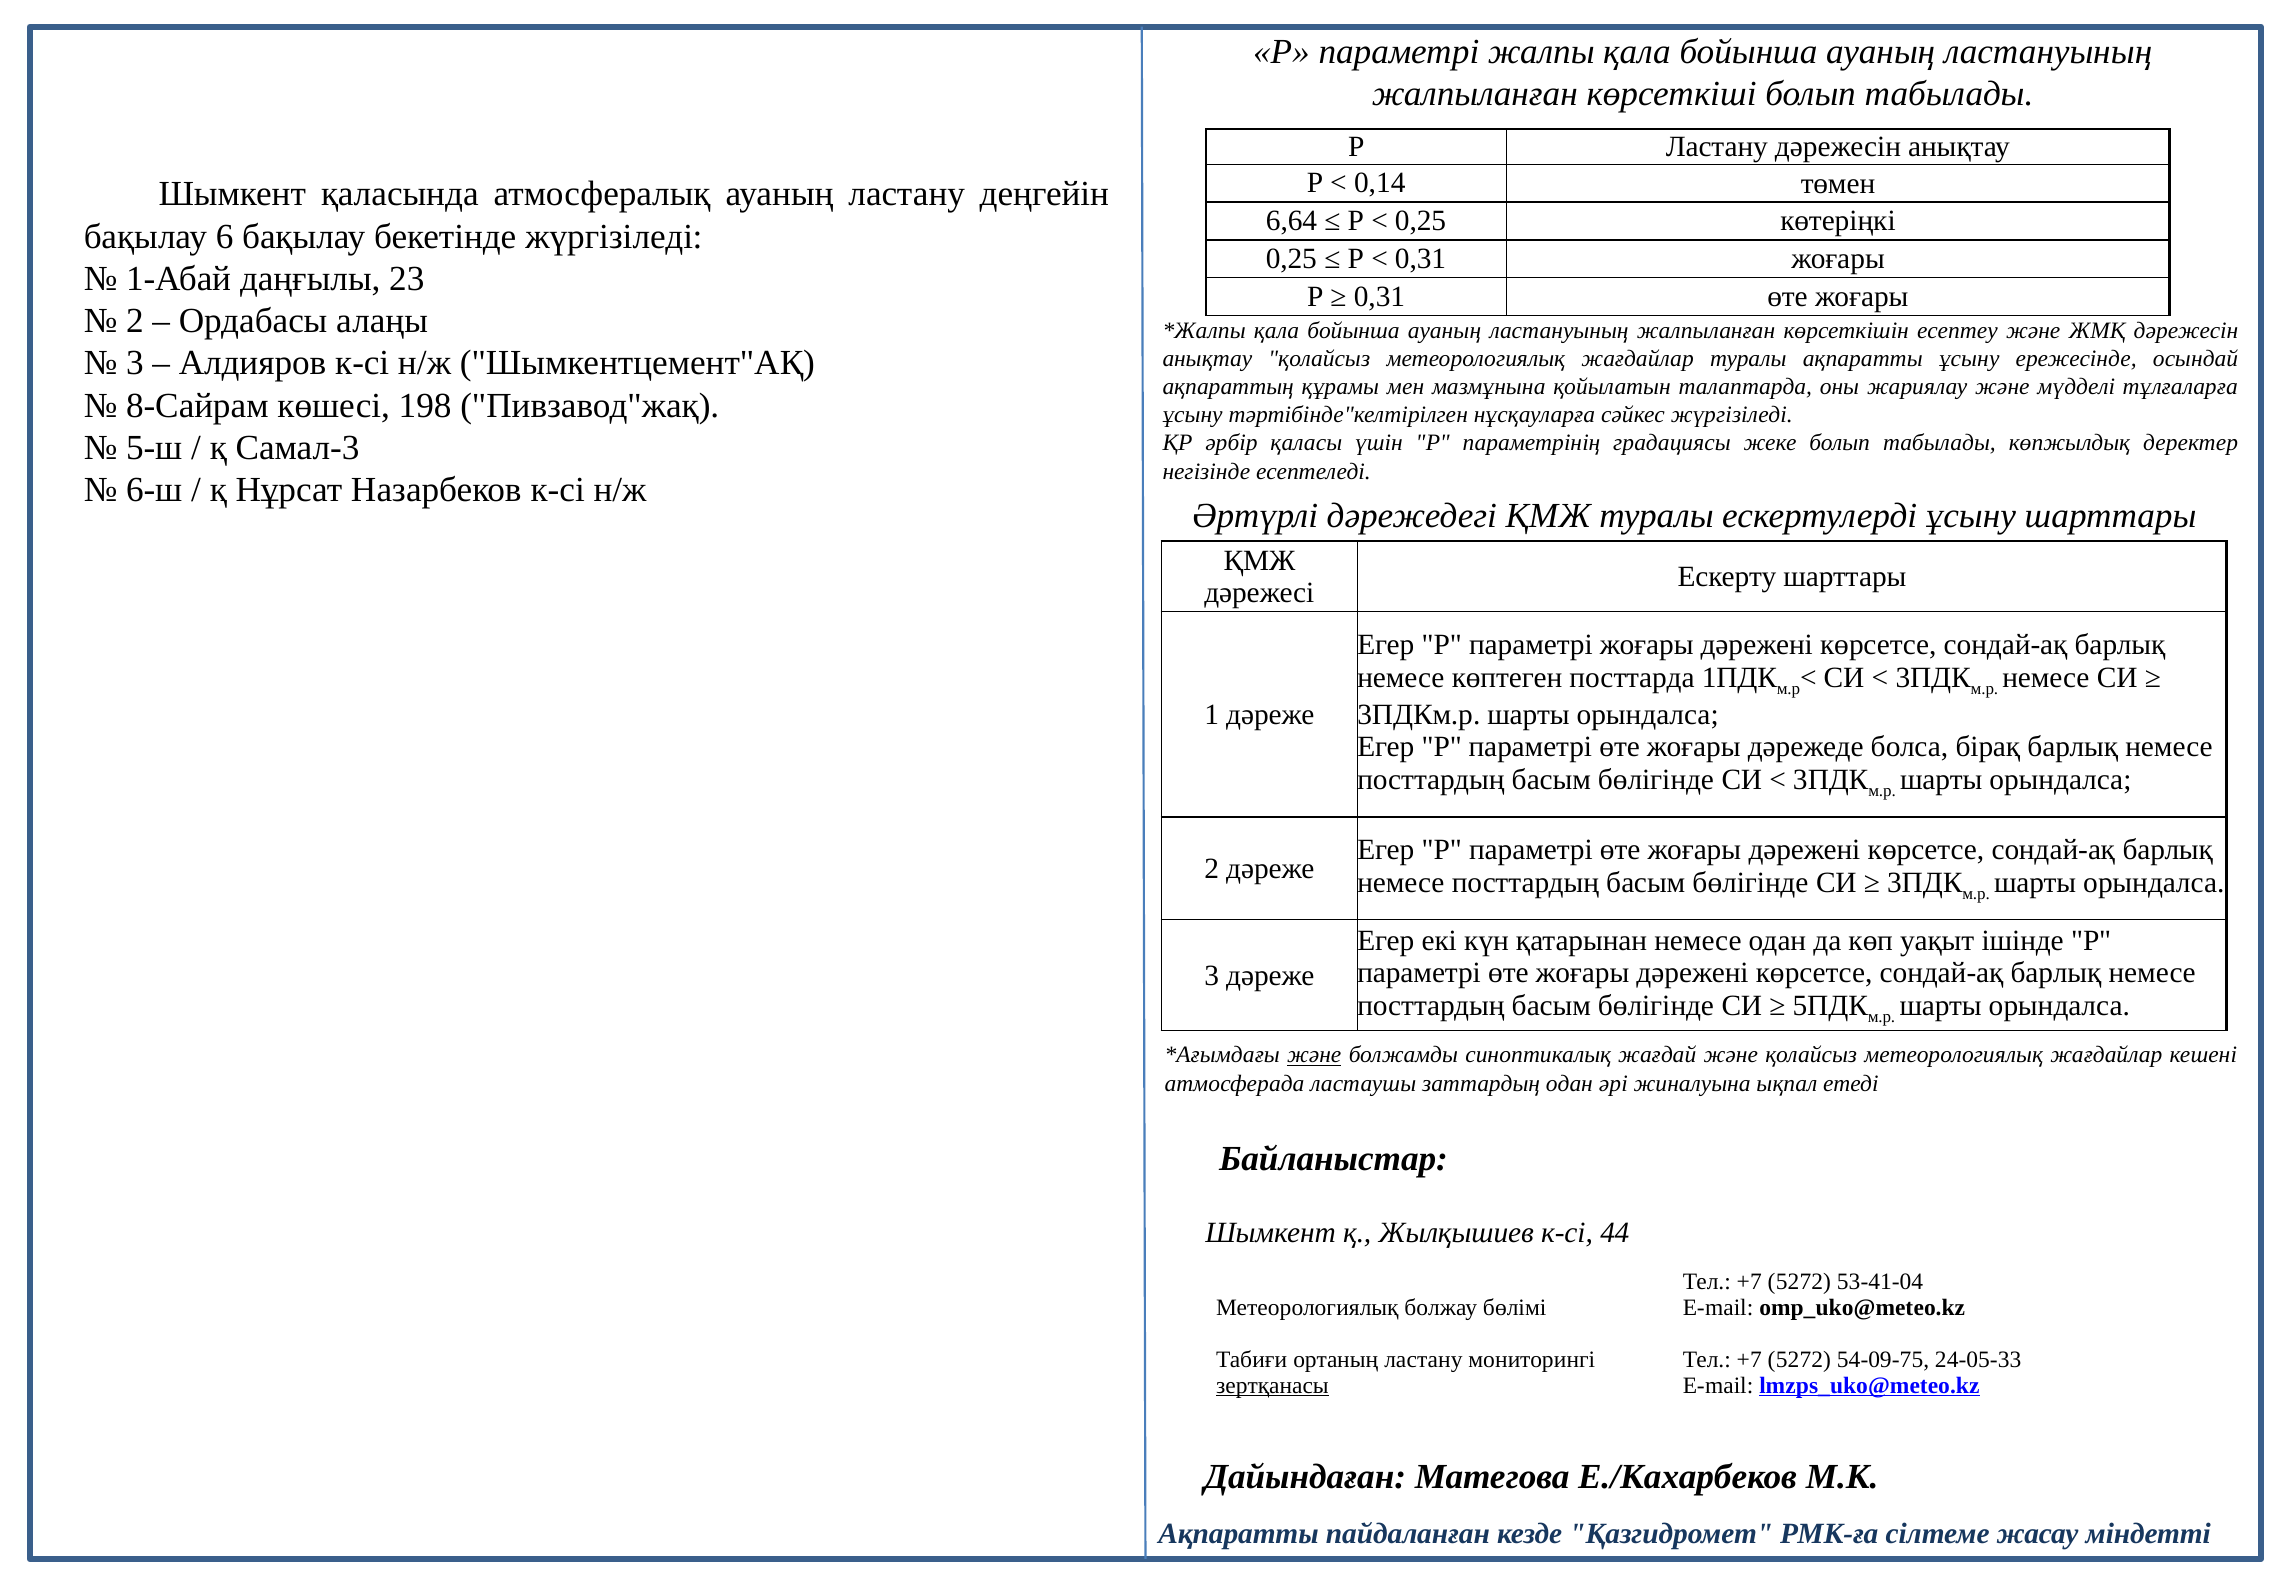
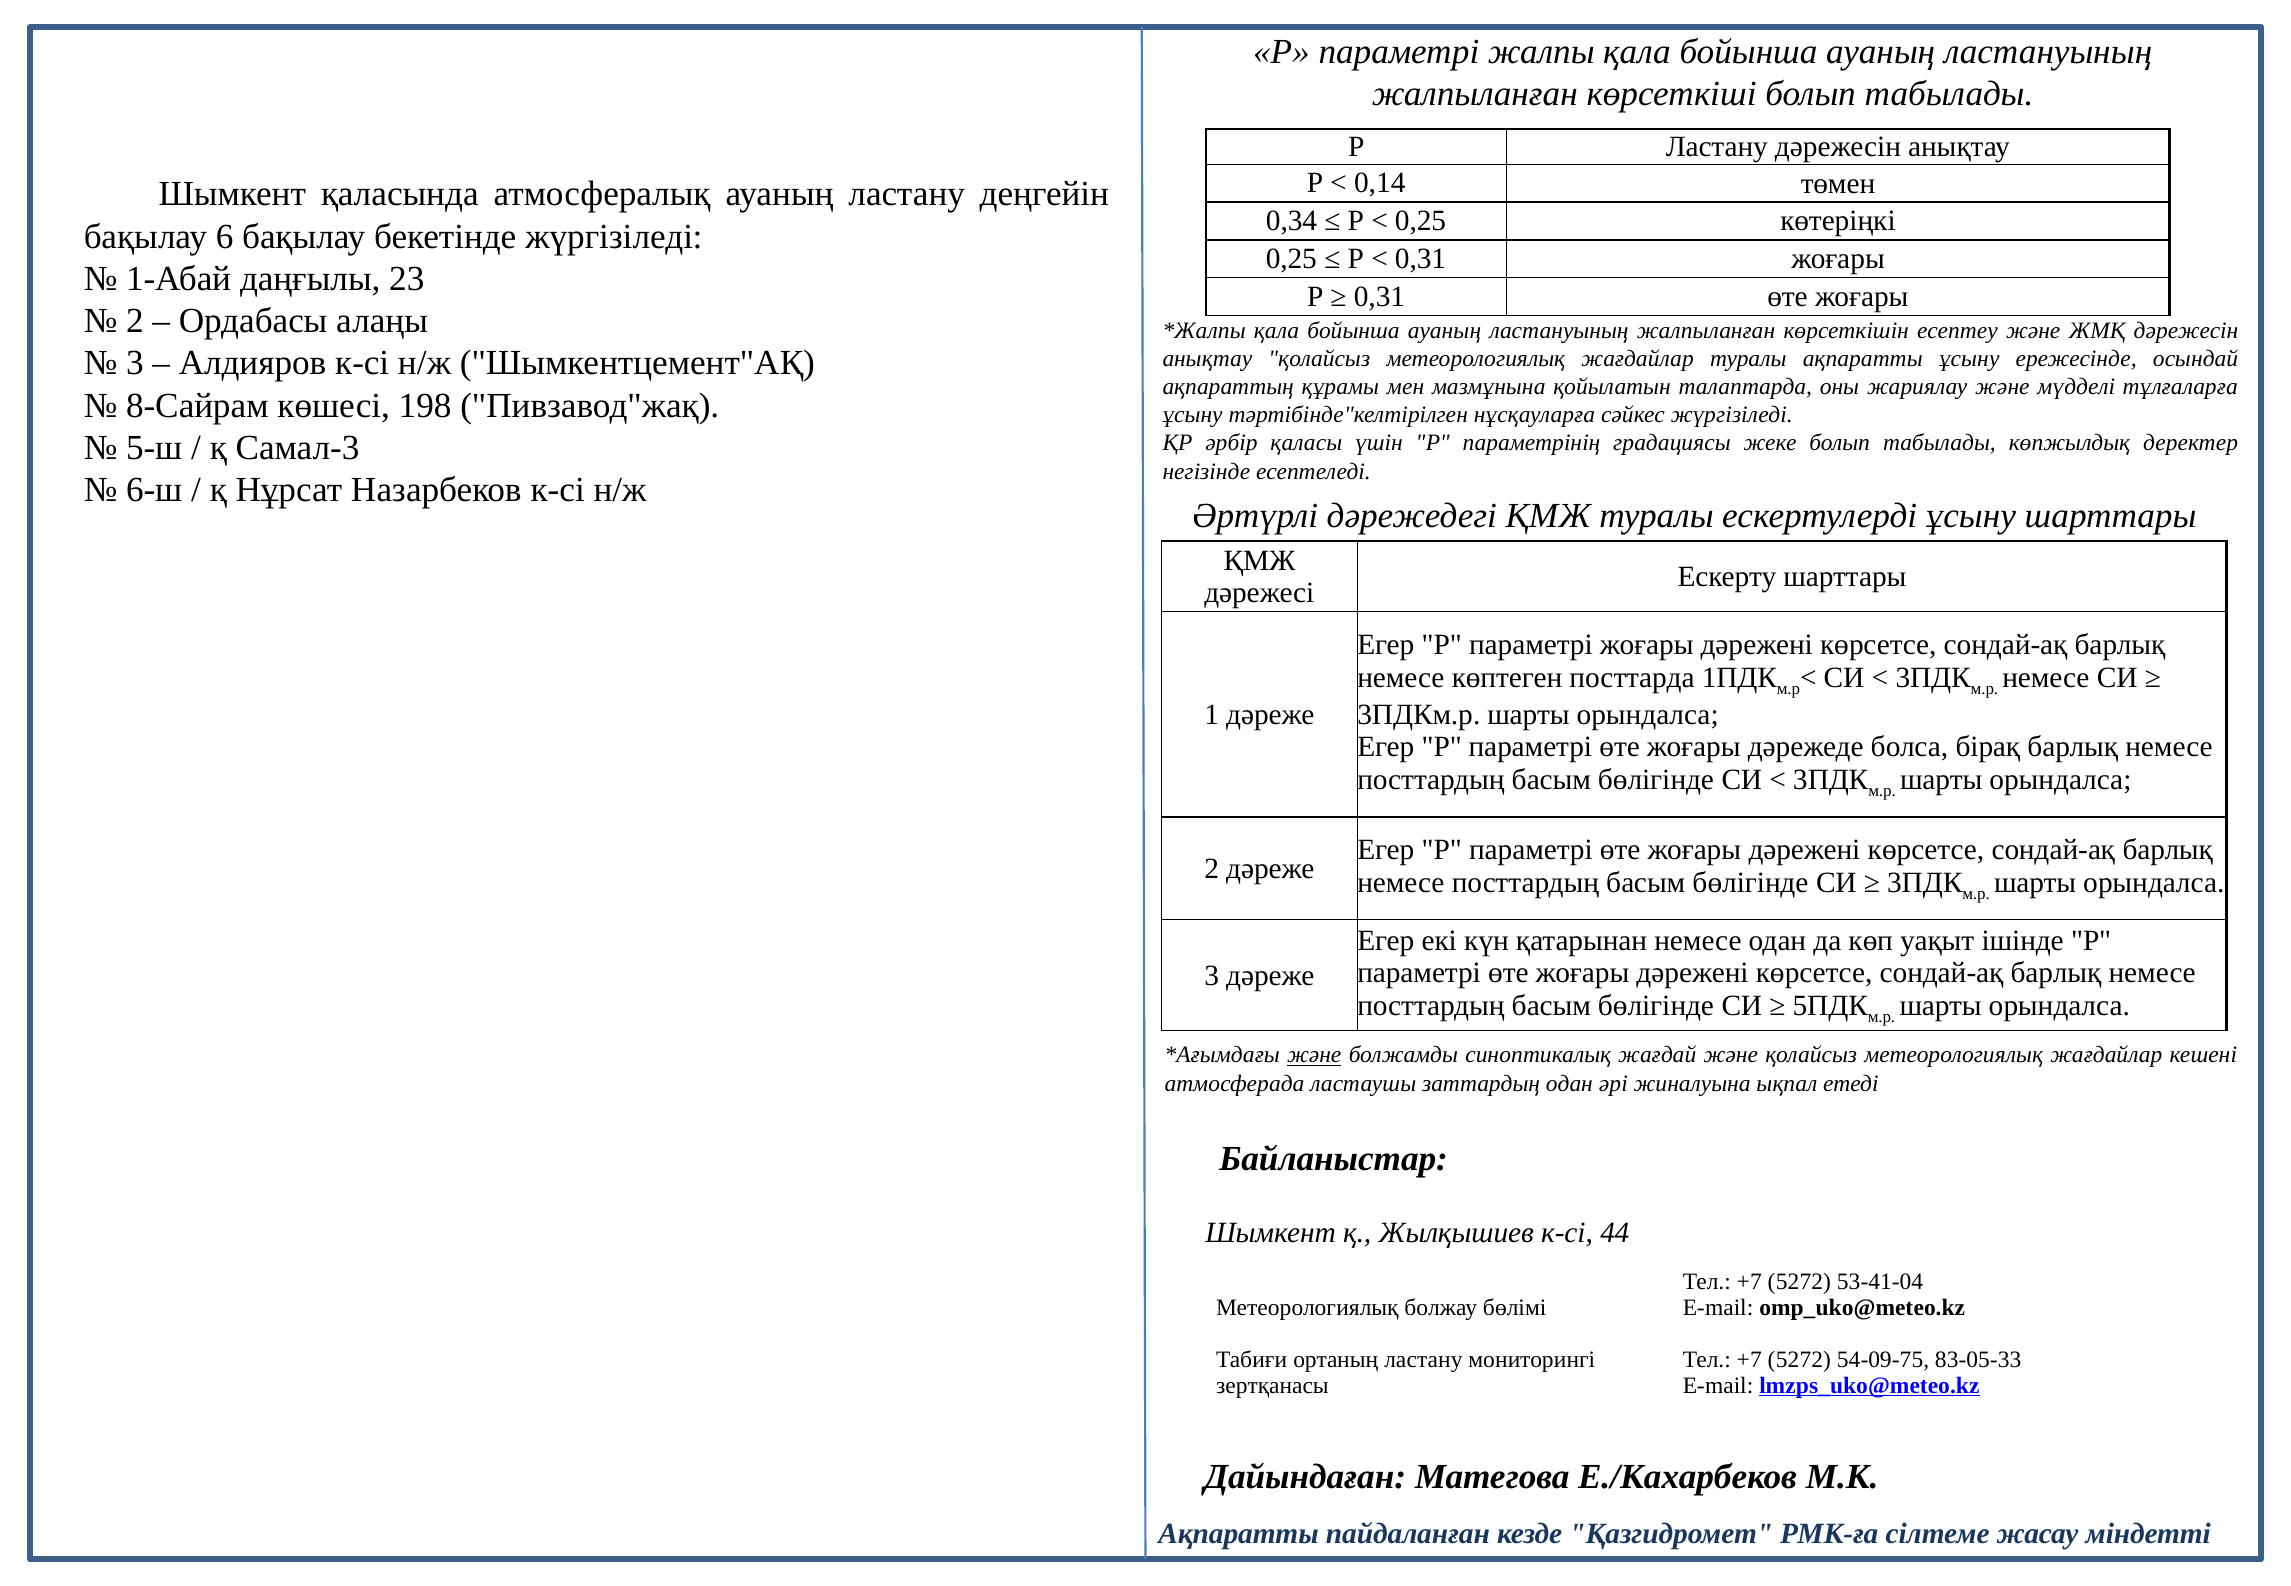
6,64: 6,64 -> 0,34 (1291, 221)
24-05-33: 24-05-33 -> 83-05-33 (1978, 1359)
зертқанасы underline: present -> none (1272, 1385)
